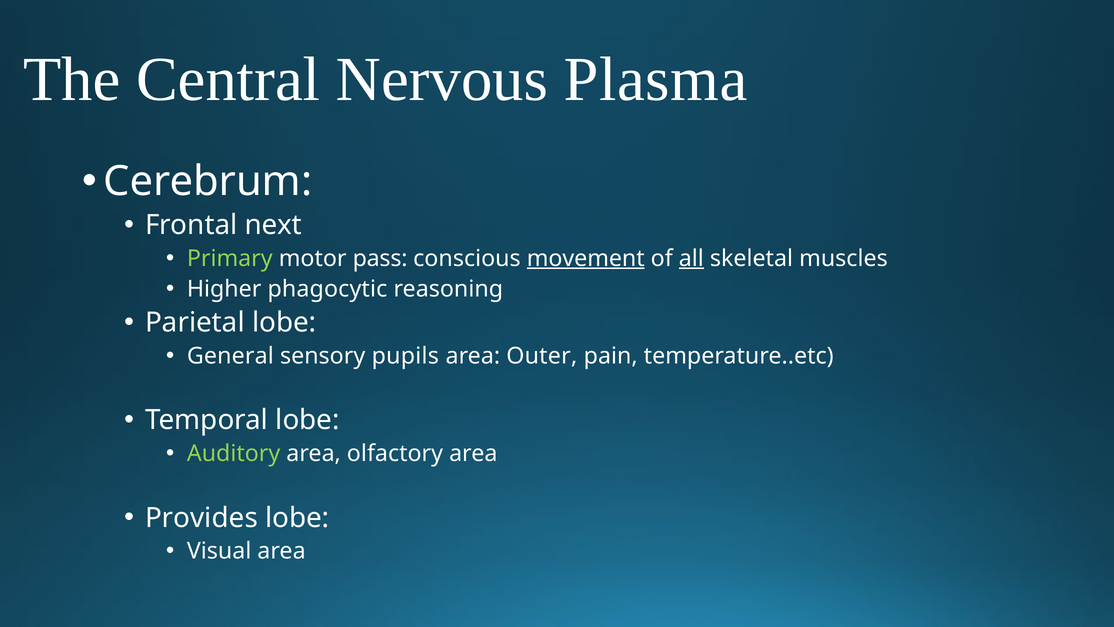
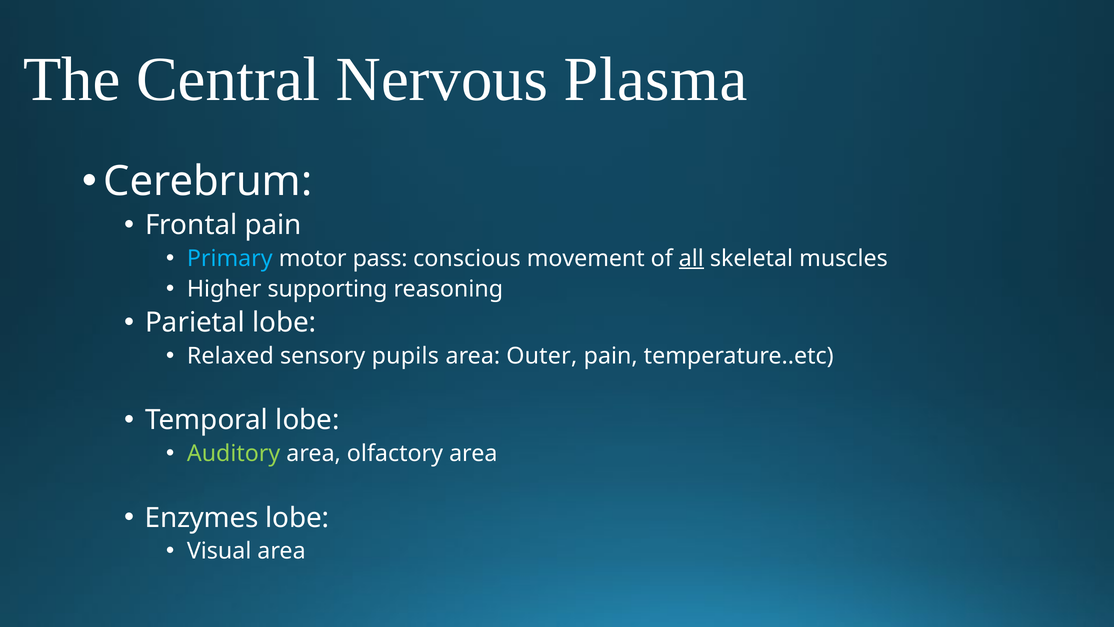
Frontal next: next -> pain (273, 225)
Primary colour: light green -> light blue (230, 258)
movement underline: present -> none (586, 258)
phagocytic: phagocytic -> supporting (328, 289)
General: General -> Relaxed (230, 356)
Provides: Provides -> Enzymes (202, 518)
